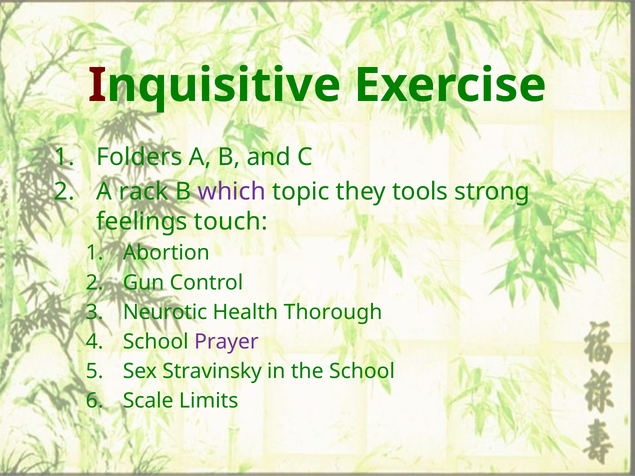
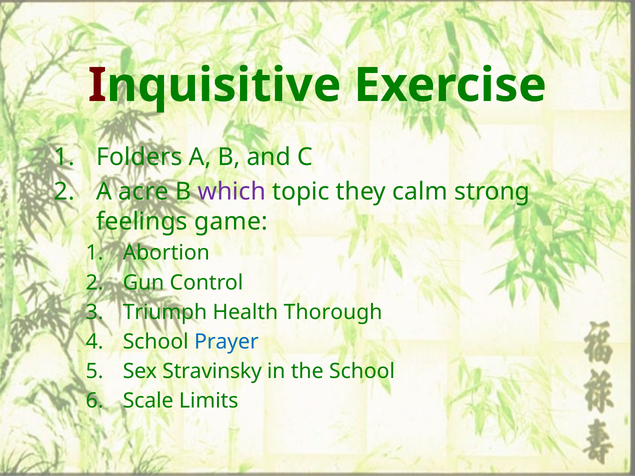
rack: rack -> acre (144, 192)
tools: tools -> calm (420, 192)
touch: touch -> game (231, 222)
Neurotic: Neurotic -> Triumph (165, 312)
Prayer colour: purple -> blue (226, 342)
